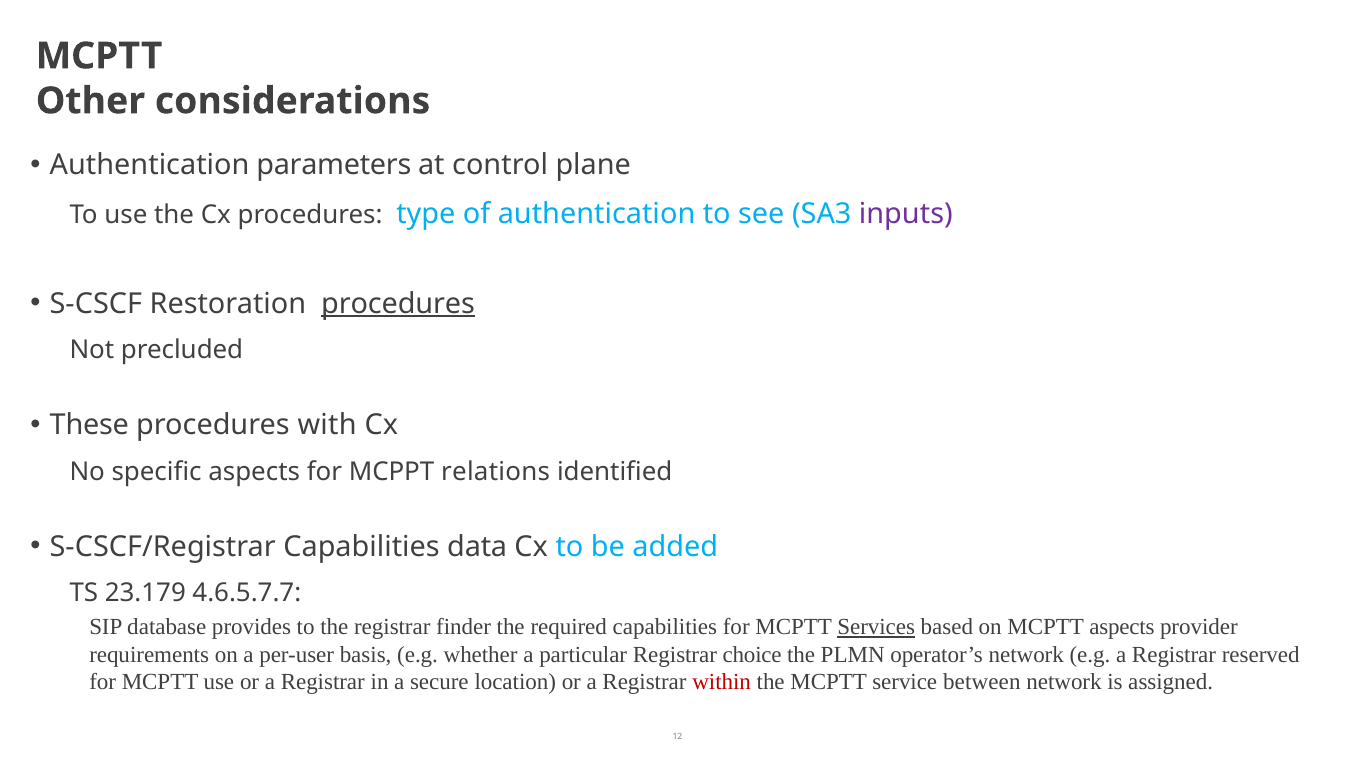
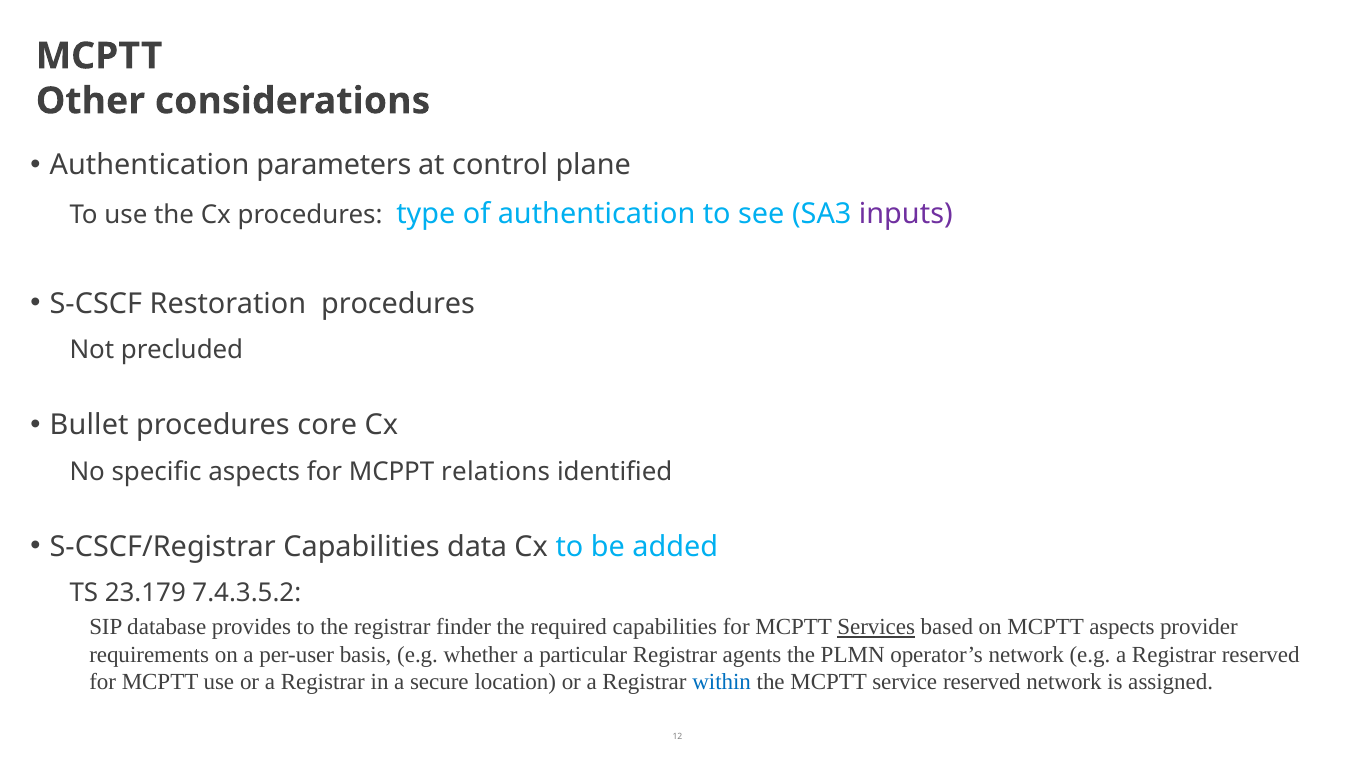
procedures underline: present -> none (398, 303)
These: These -> Bullet (89, 425)
with: with -> core (327, 425)
4.6.5.7.7: 4.6.5.7.7 -> 7.4.3.5.2 (247, 593)
choice: choice -> agents (752, 654)
within colour: red -> blue (722, 682)
service between: between -> reserved (982, 682)
